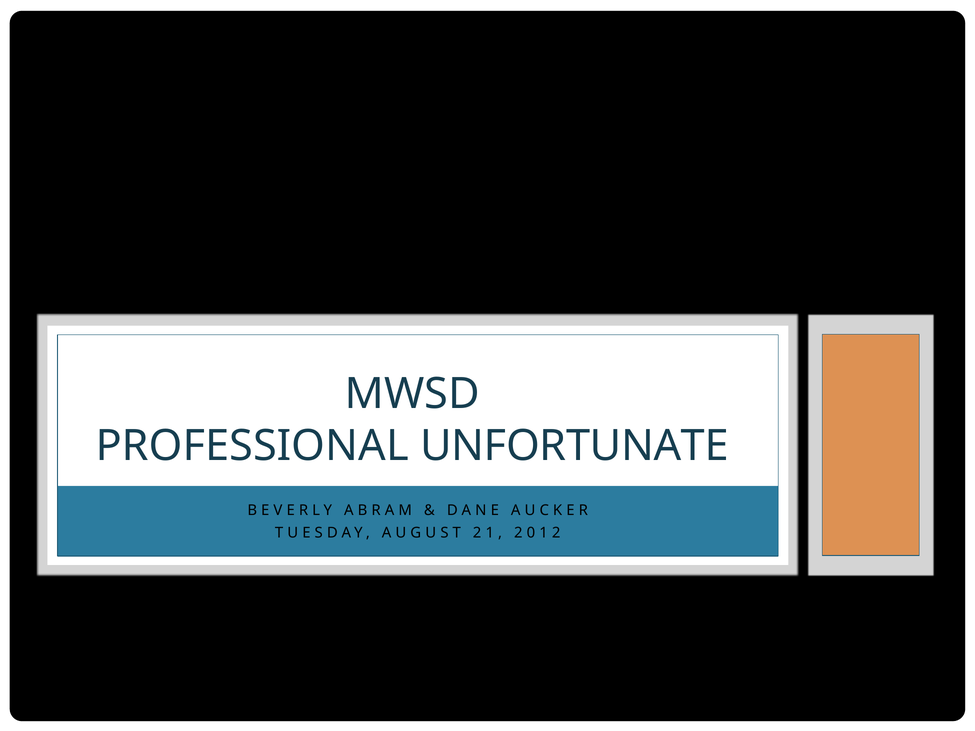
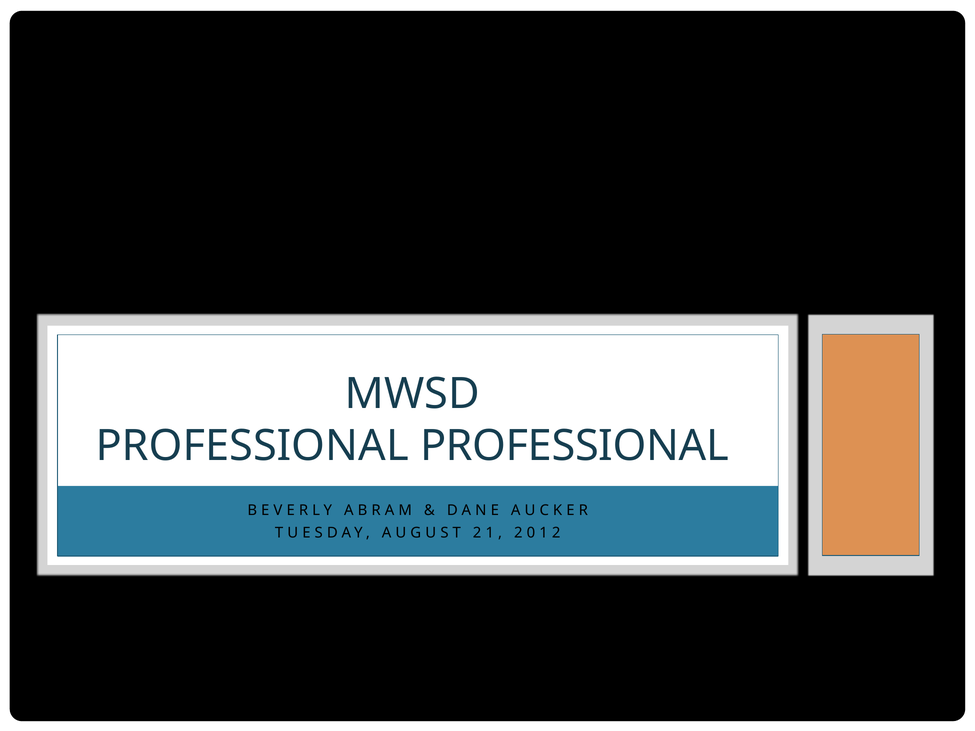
PROFESSIONAL UNFORTUNATE: UNFORTUNATE -> PROFESSIONAL (574, 446)
